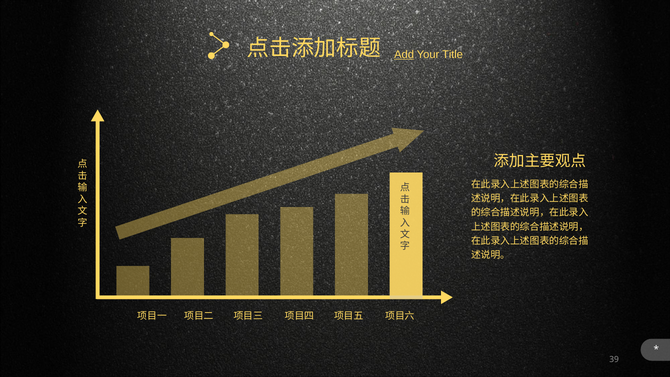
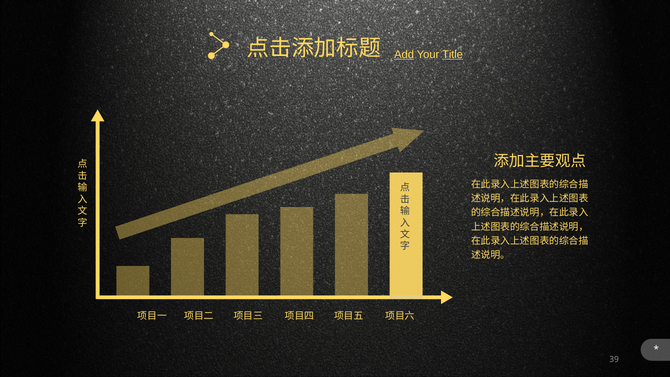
Title underline: none -> present (453, 54)
